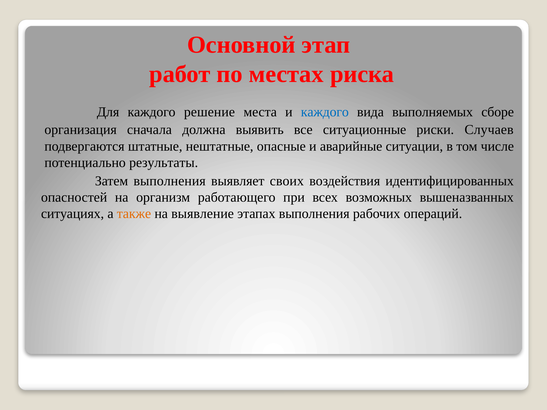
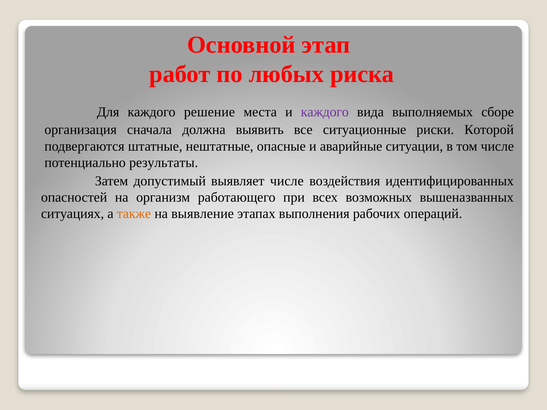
местах: местах -> любых (286, 74)
каждого colour: blue -> purple (325, 112)
Случаев: Случаев -> Которой (489, 130)
Затем выполнения: выполнения -> допустимый (170, 181)
выявляет своих: своих -> числе (287, 181)
